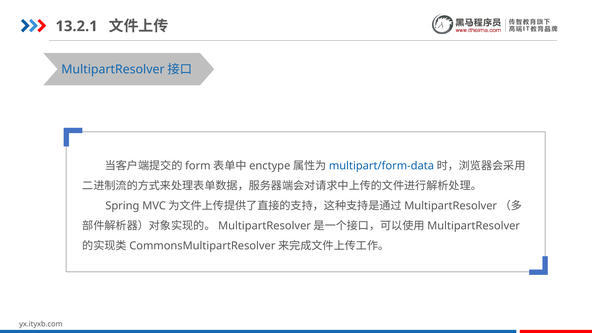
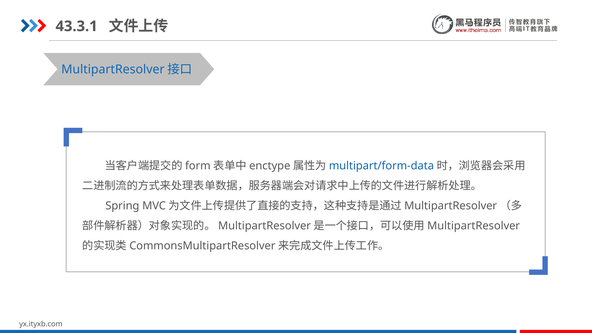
13.2.1: 13.2.1 -> 43.3.1 (77, 26)
